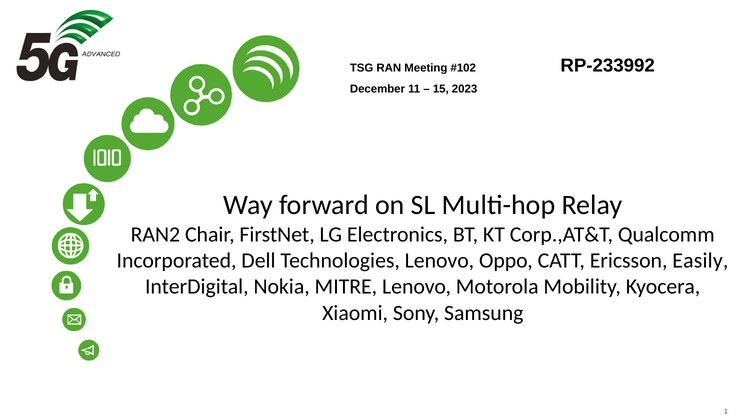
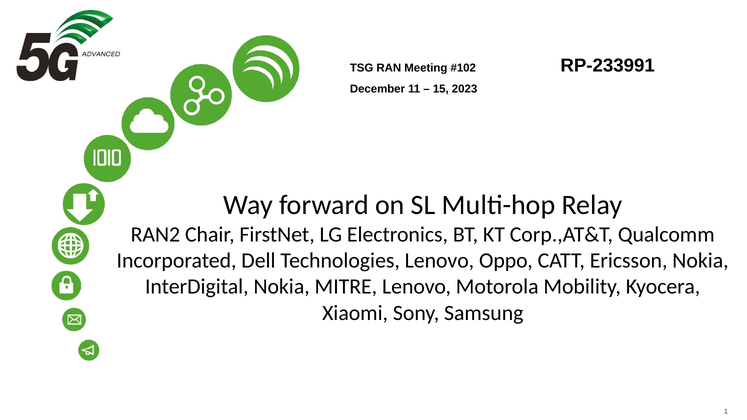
RP-233992: RP-233992 -> RP-233991 (608, 66)
Ericsson Easily: Easily -> Nokia (700, 261)
